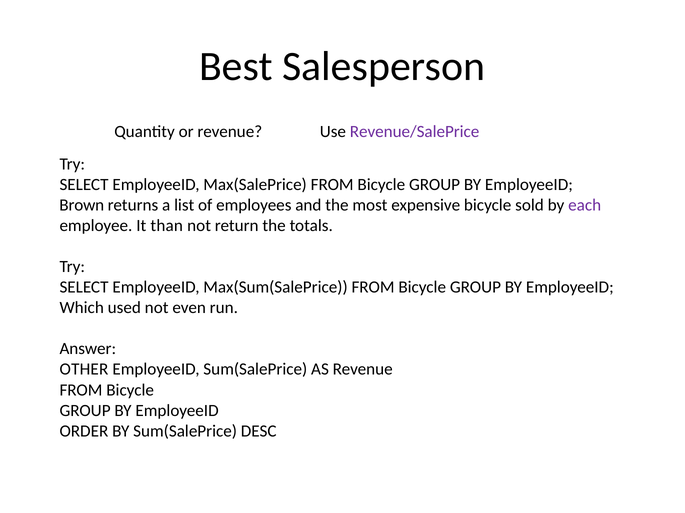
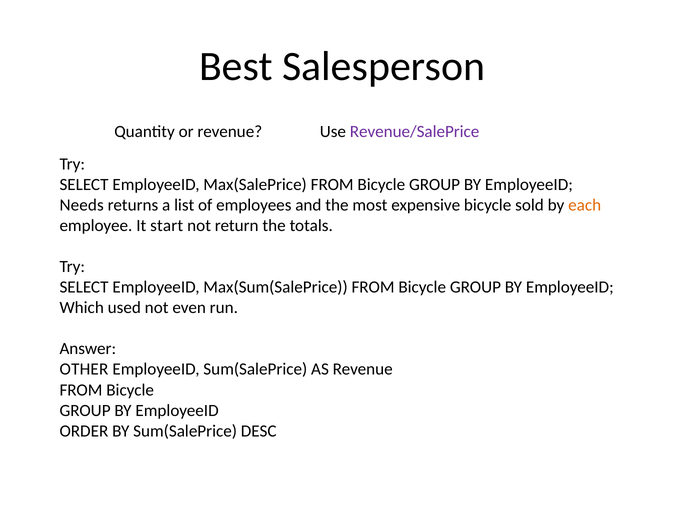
Brown: Brown -> Needs (82, 205)
each colour: purple -> orange (585, 205)
than: than -> start (167, 226)
